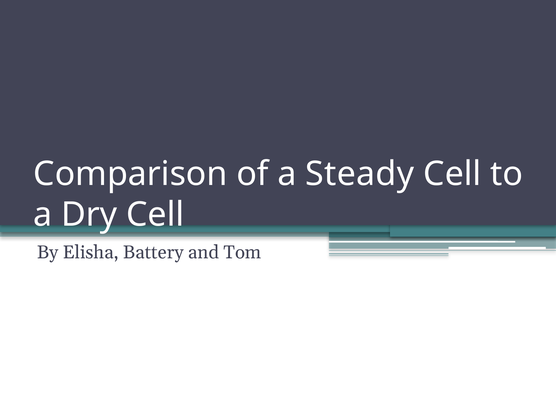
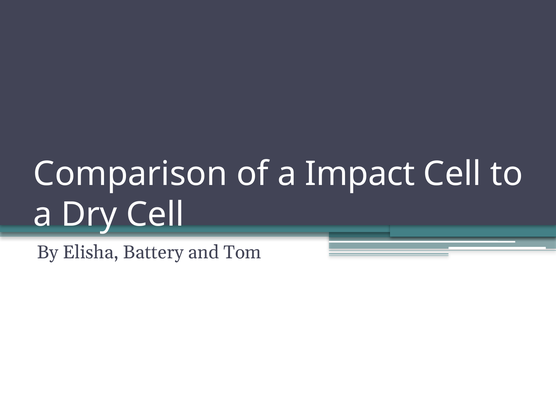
Steady: Steady -> Impact (360, 174)
